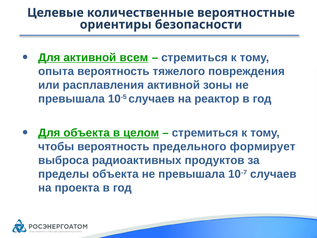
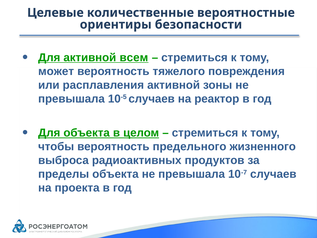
опыта: опыта -> может (56, 71)
формирует: формирует -> жизненного (263, 146)
